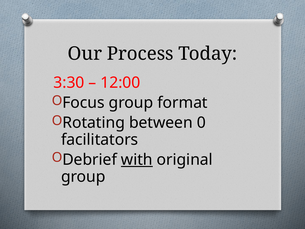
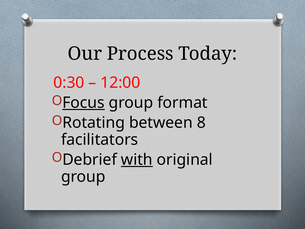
3:30: 3:30 -> 0:30 (69, 83)
Focus underline: none -> present (84, 103)
0: 0 -> 8 (201, 123)
